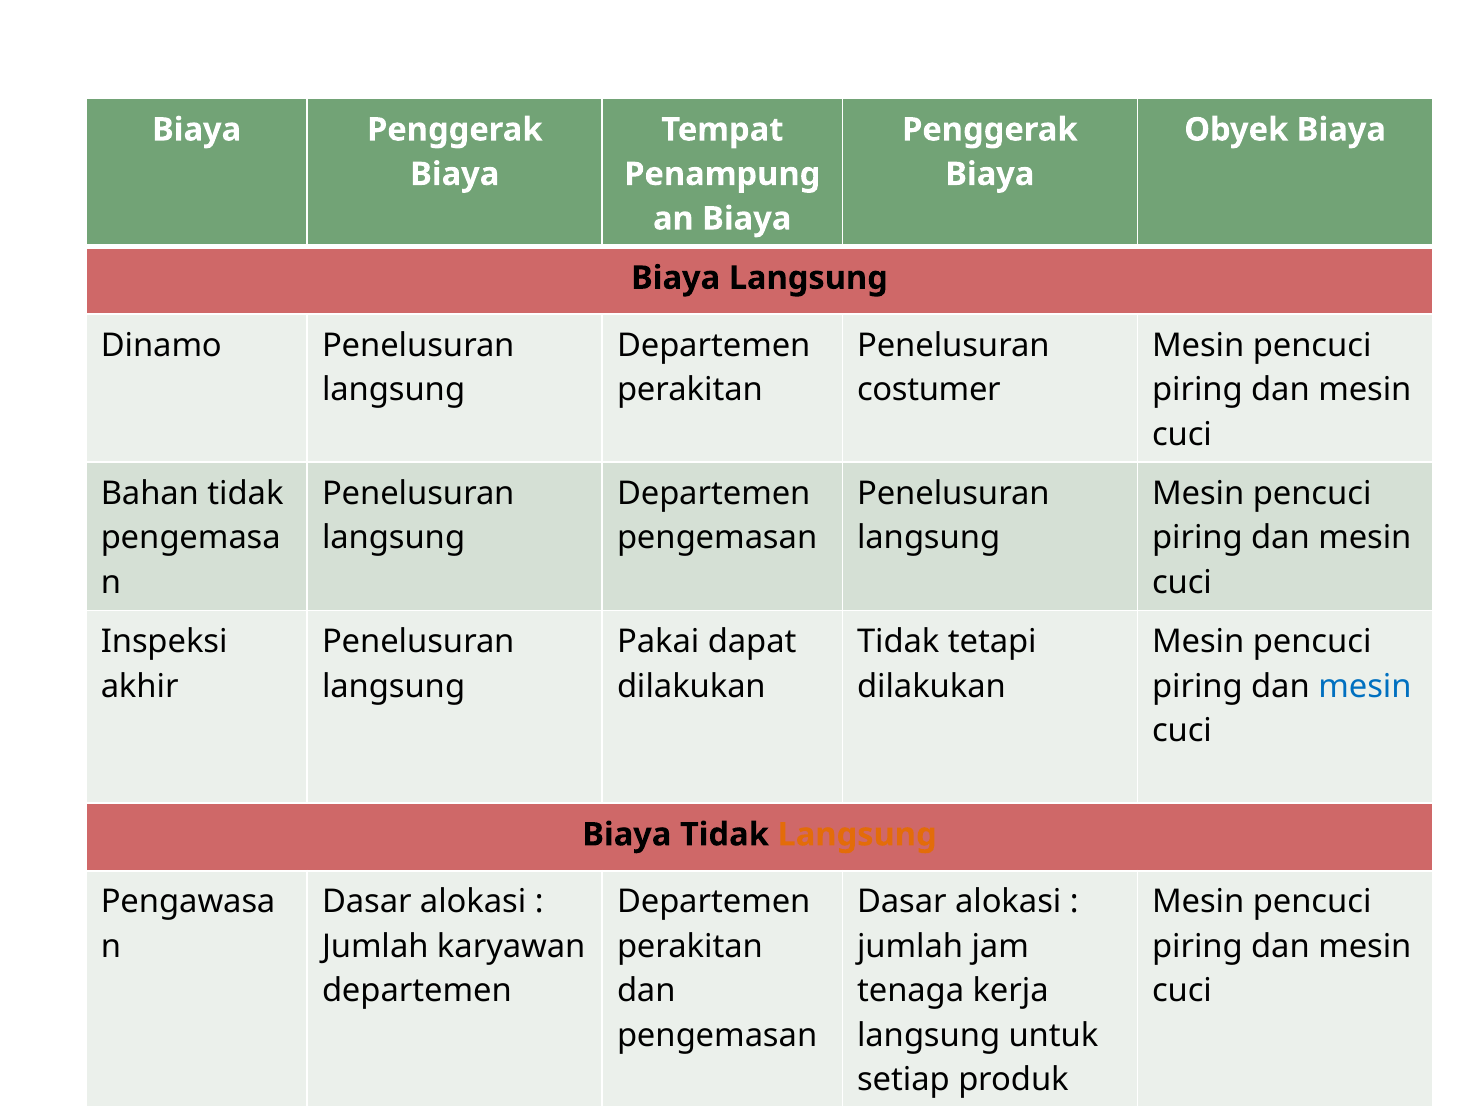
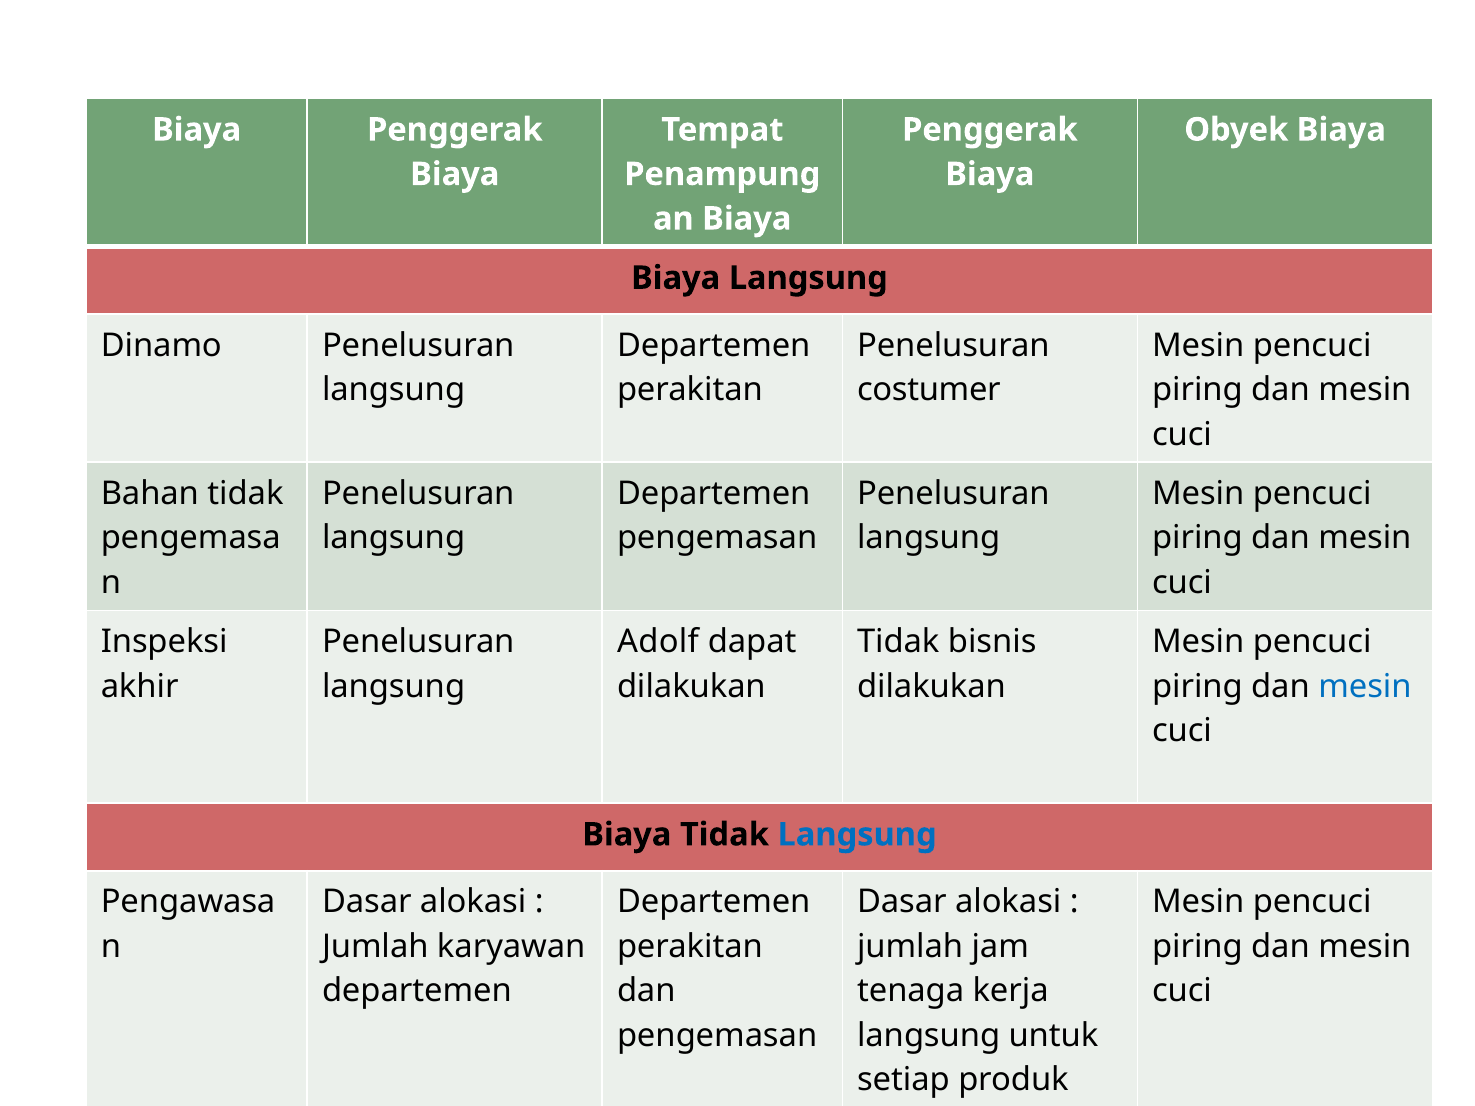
Pakai: Pakai -> Adolf (658, 642)
tetapi: tetapi -> bisnis (992, 642)
Langsung colour: orange -> blue (857, 835)
